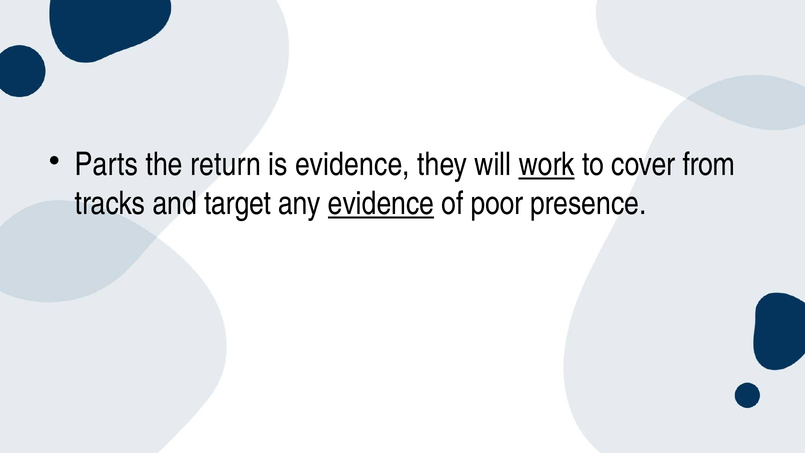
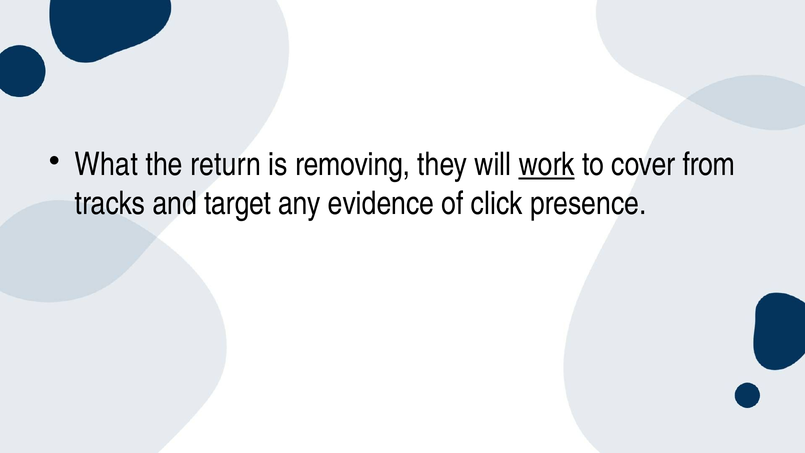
Parts: Parts -> What (106, 164)
is evidence: evidence -> removing (353, 164)
evidence underline: present -> none (381, 203)
poor: poor -> click (497, 203)
